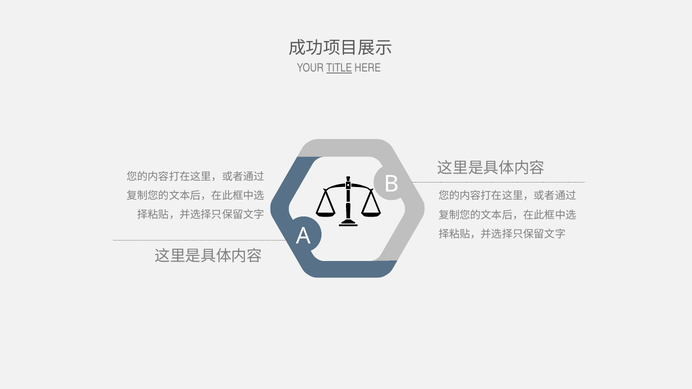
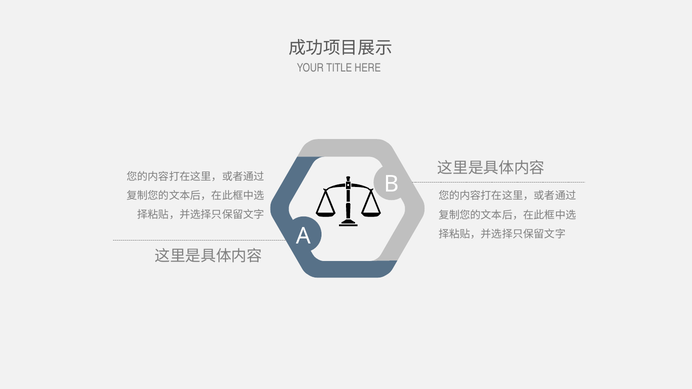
TITLE underline: present -> none (339, 68)
